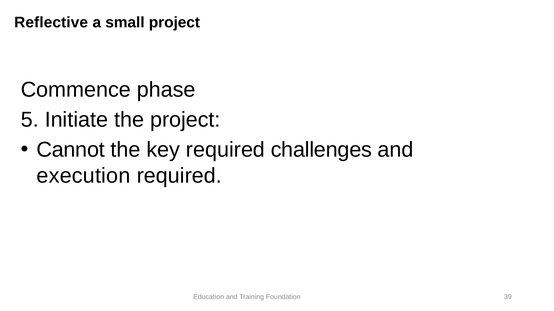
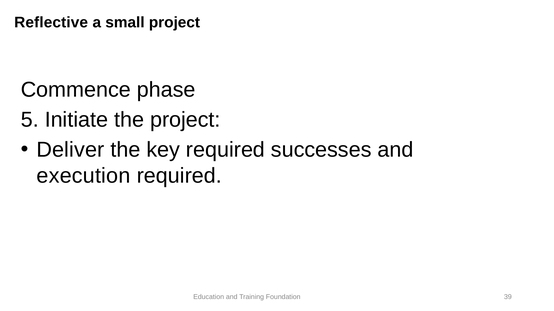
Cannot: Cannot -> Deliver (70, 150)
challenges: challenges -> successes (321, 150)
